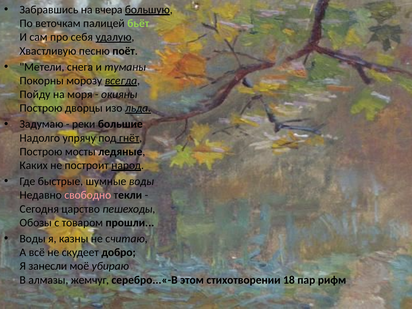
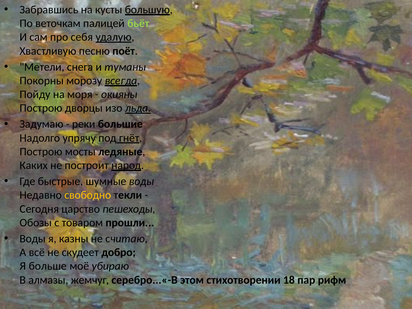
вчера: вчера -> кусты (109, 10)
свободно colour: pink -> yellow (88, 195)
занесли: занесли -> больше (48, 266)
